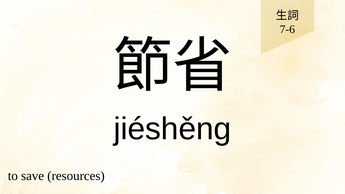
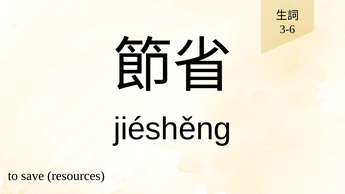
7-6: 7-6 -> 3-6 (287, 29)
